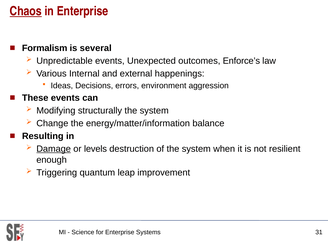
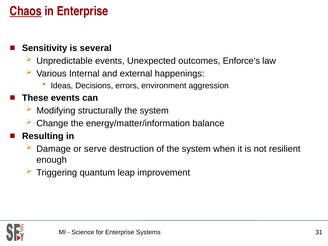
Formalism: Formalism -> Sensitivity (45, 48)
Damage underline: present -> none (54, 149)
levels: levels -> serve (95, 149)
